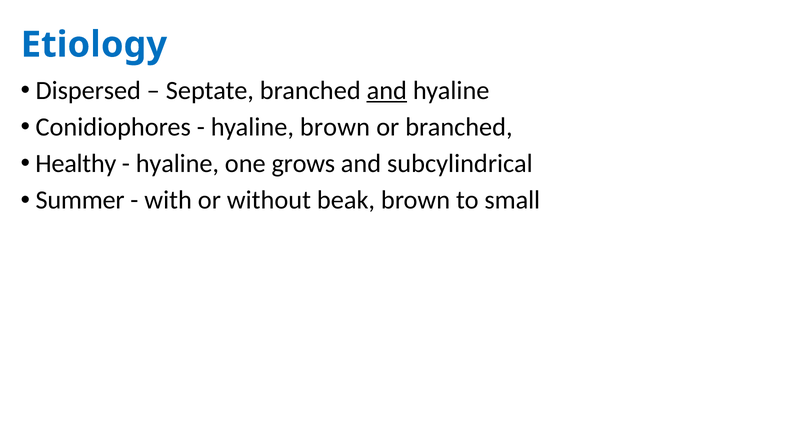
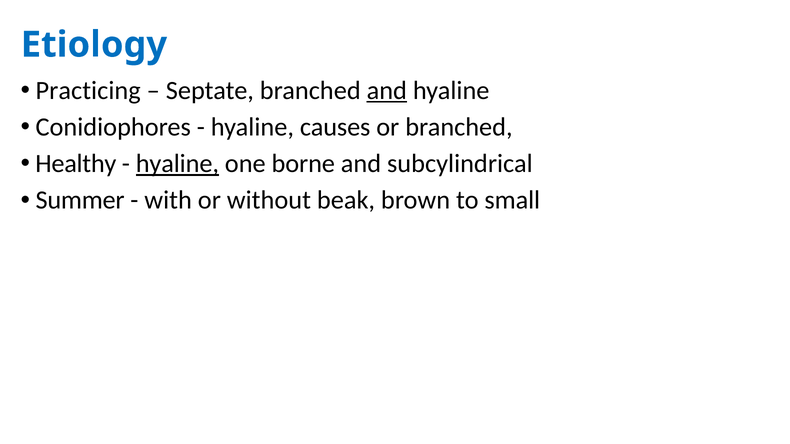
Dispersed: Dispersed -> Practicing (88, 90)
hyaline brown: brown -> causes (335, 127)
hyaline underline: none -> present (177, 164)
grows: grows -> borne (303, 164)
